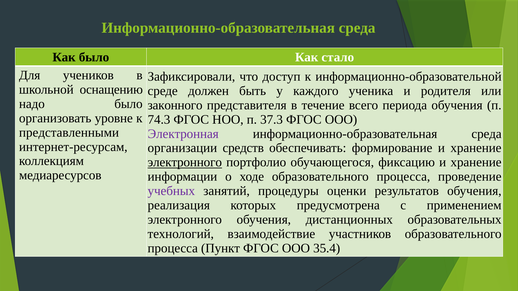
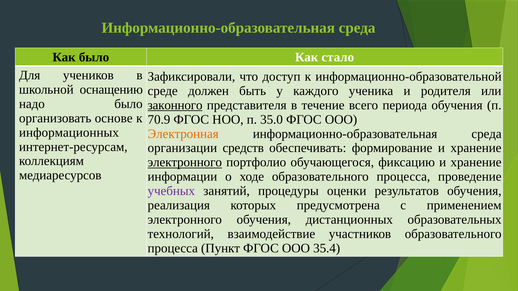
законного underline: none -> present (175, 105)
уровне: уровне -> основе (114, 118)
74.3: 74.3 -> 70.9 (159, 120)
37.3: 37.3 -> 35.0 (272, 120)
представленными: представленными -> информационных (69, 133)
Электронная colour: purple -> orange (183, 134)
